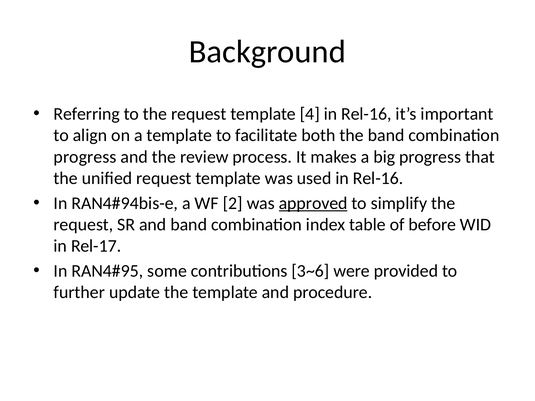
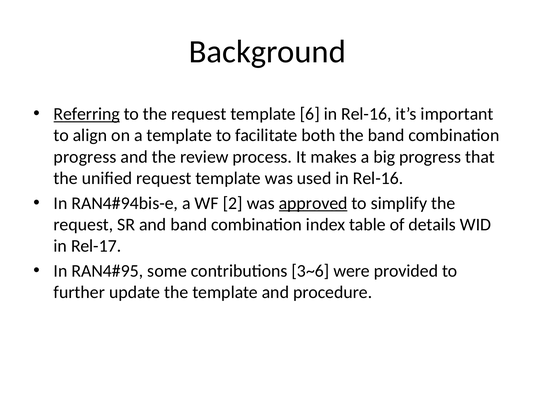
Referring underline: none -> present (87, 114)
4: 4 -> 6 (310, 114)
before: before -> details (432, 225)
